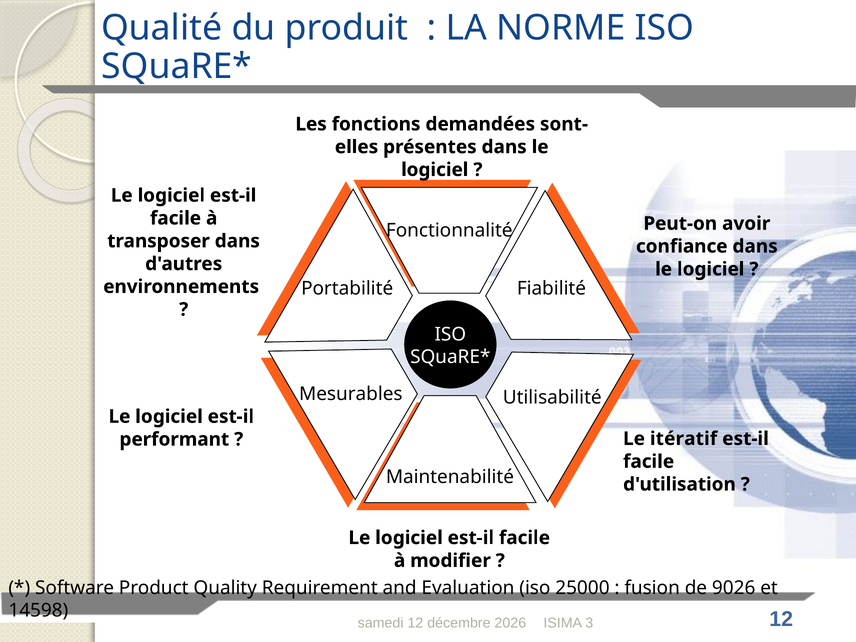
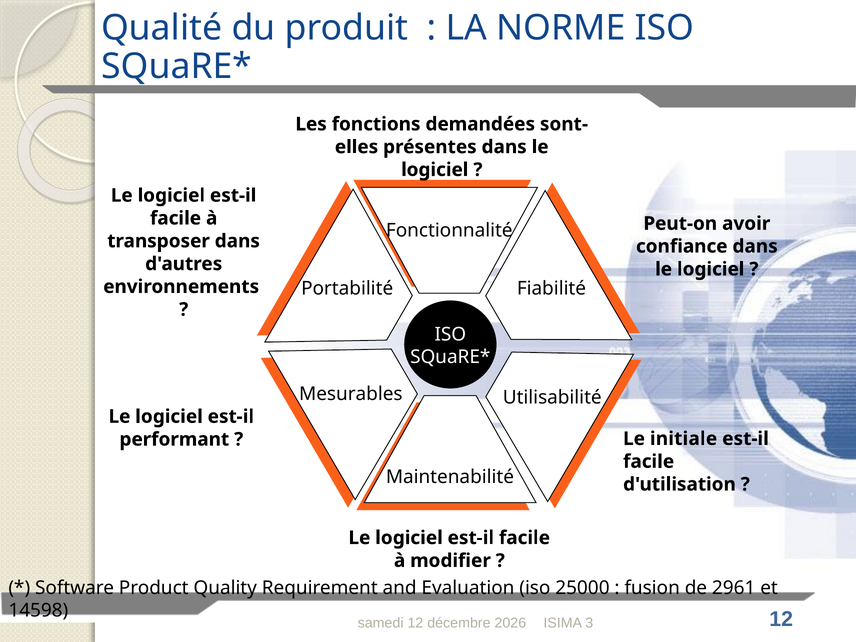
itératif: itératif -> initiale (684, 439)
9026: 9026 -> 2961 (734, 588)
